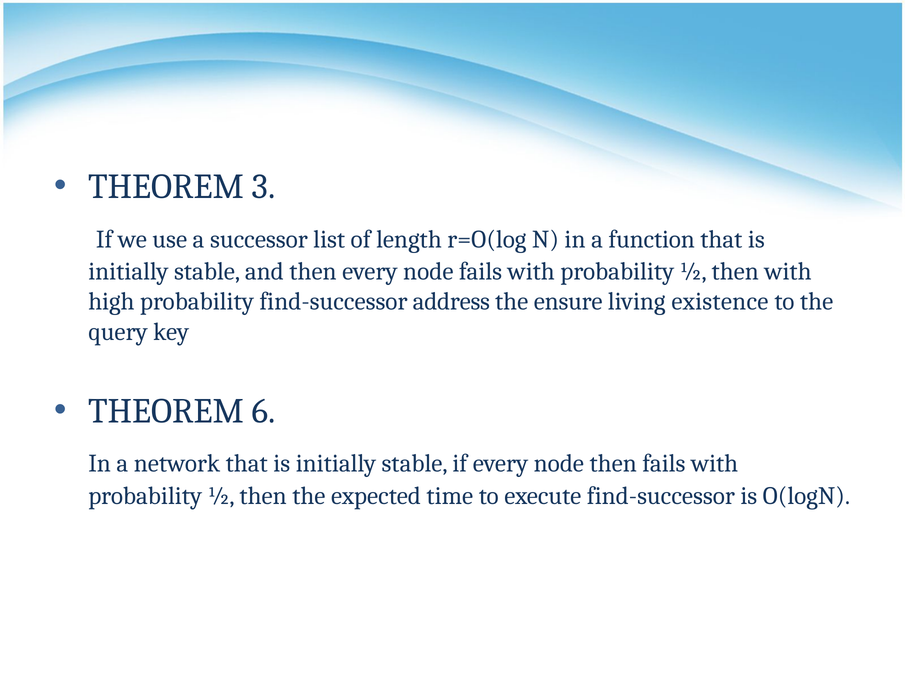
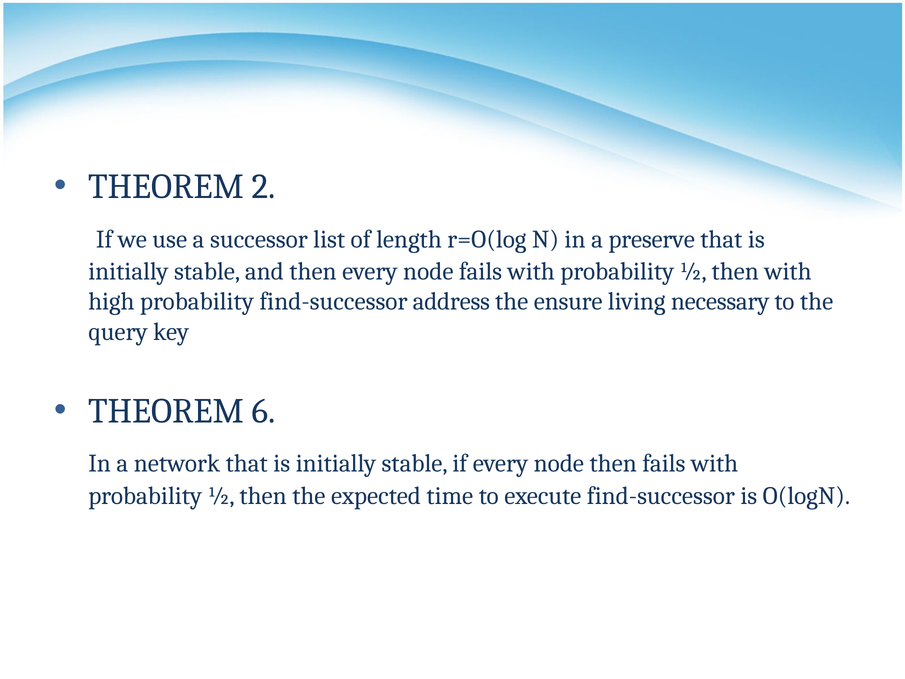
3: 3 -> 2 (264, 186)
function: function -> preserve (652, 239)
existence: existence -> necessary (720, 302)
